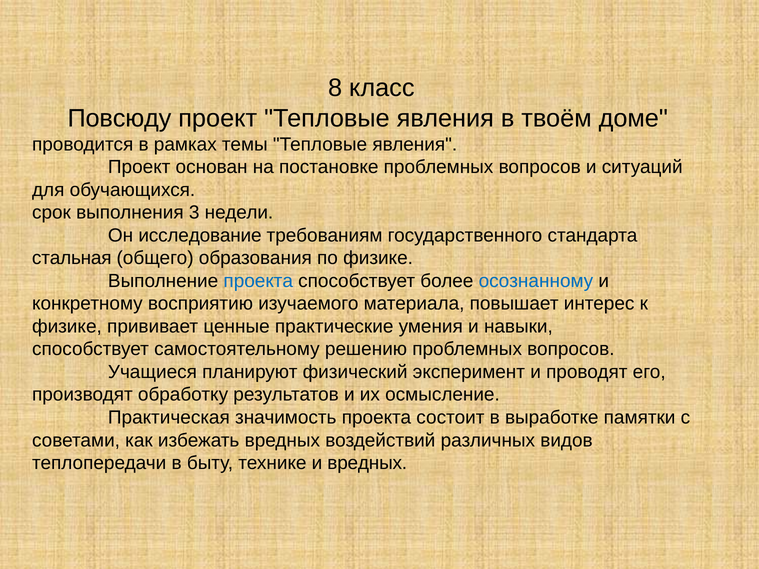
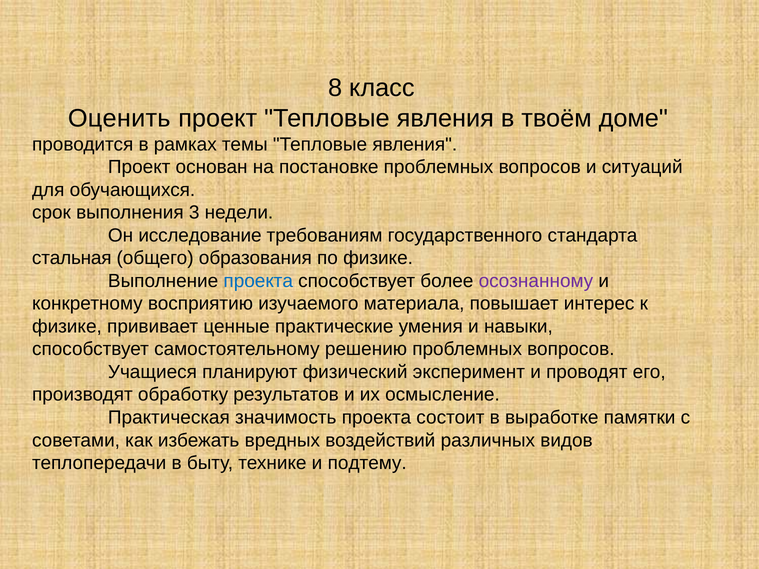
Повсюду: Повсюду -> Оценить (119, 118)
осознанному colour: blue -> purple (536, 281)
и вредных: вредных -> подтему (367, 463)
